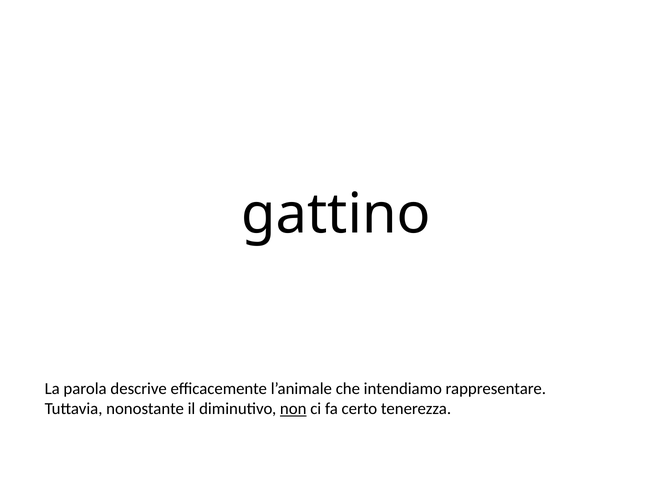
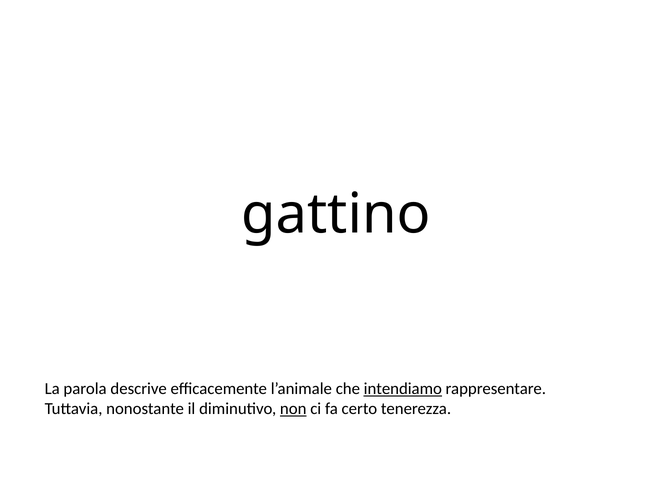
intendiamo underline: none -> present (403, 389)
